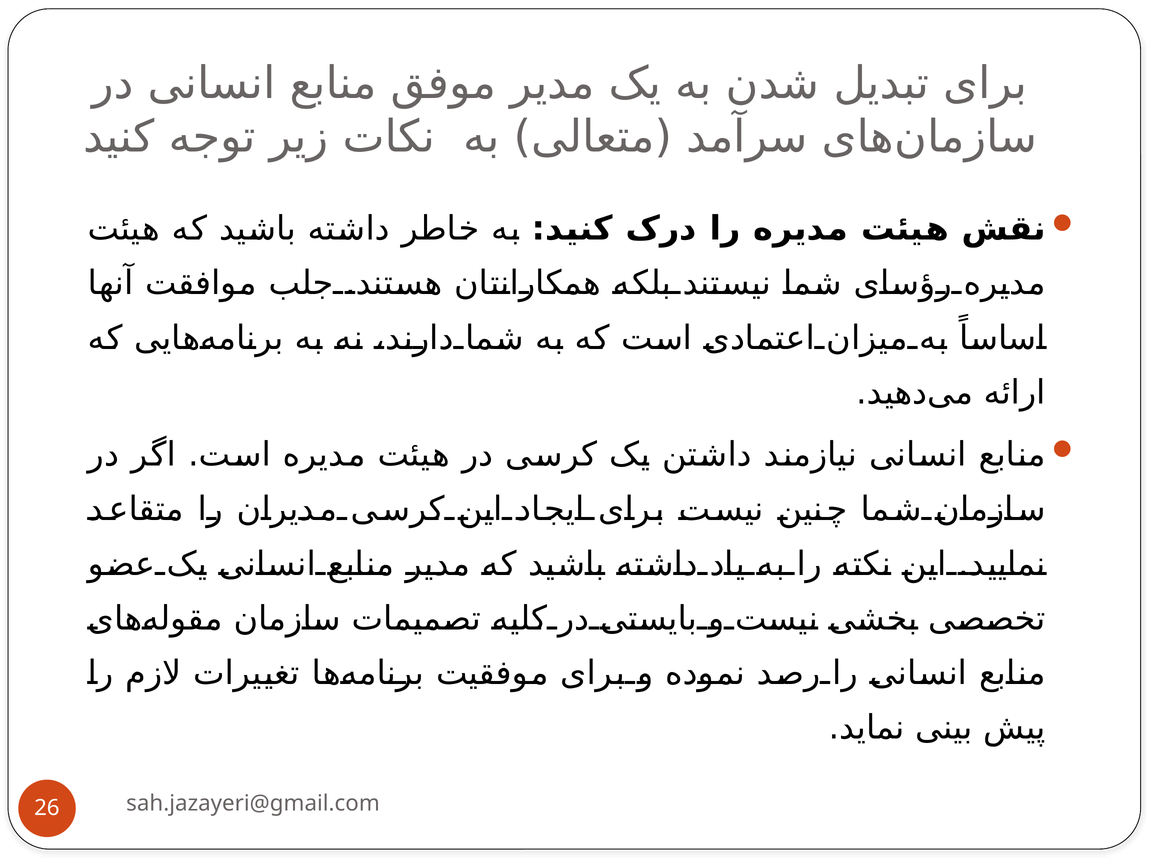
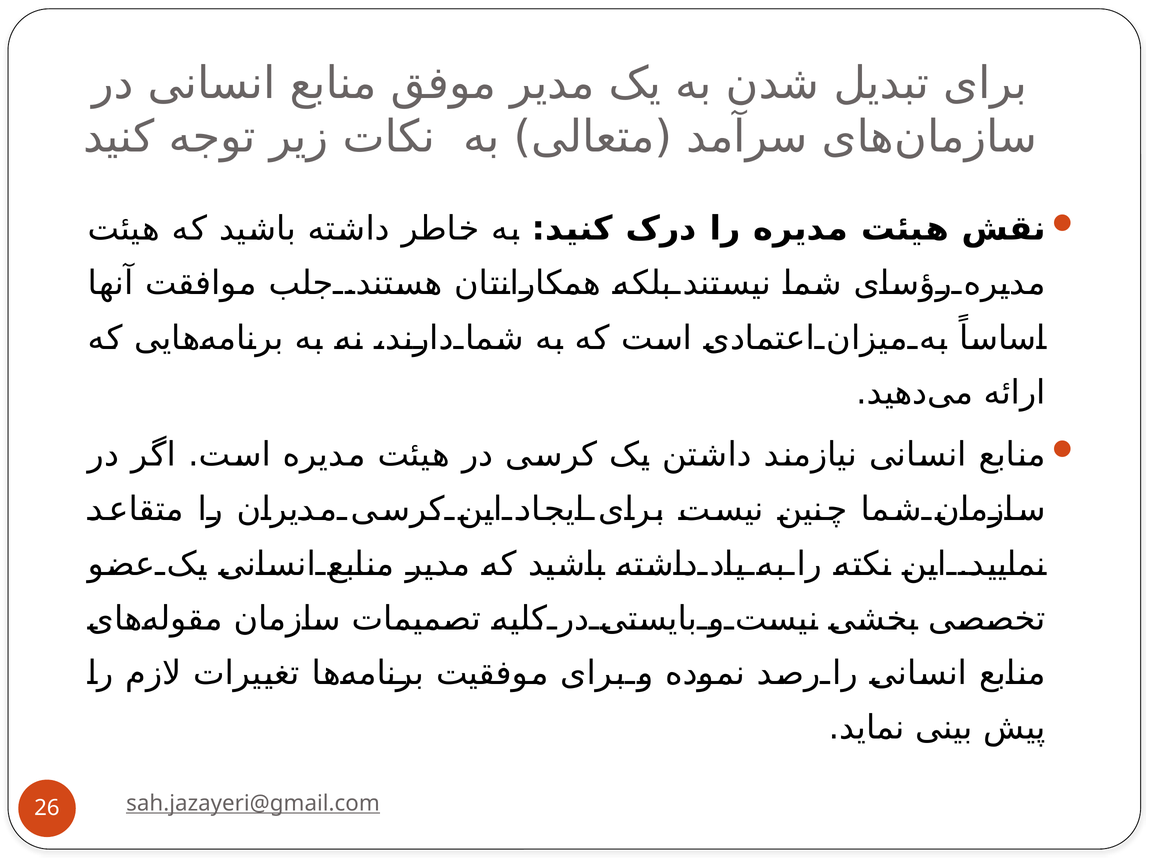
sah.jazayeri@gmail.com underline: none -> present (253, 804)
